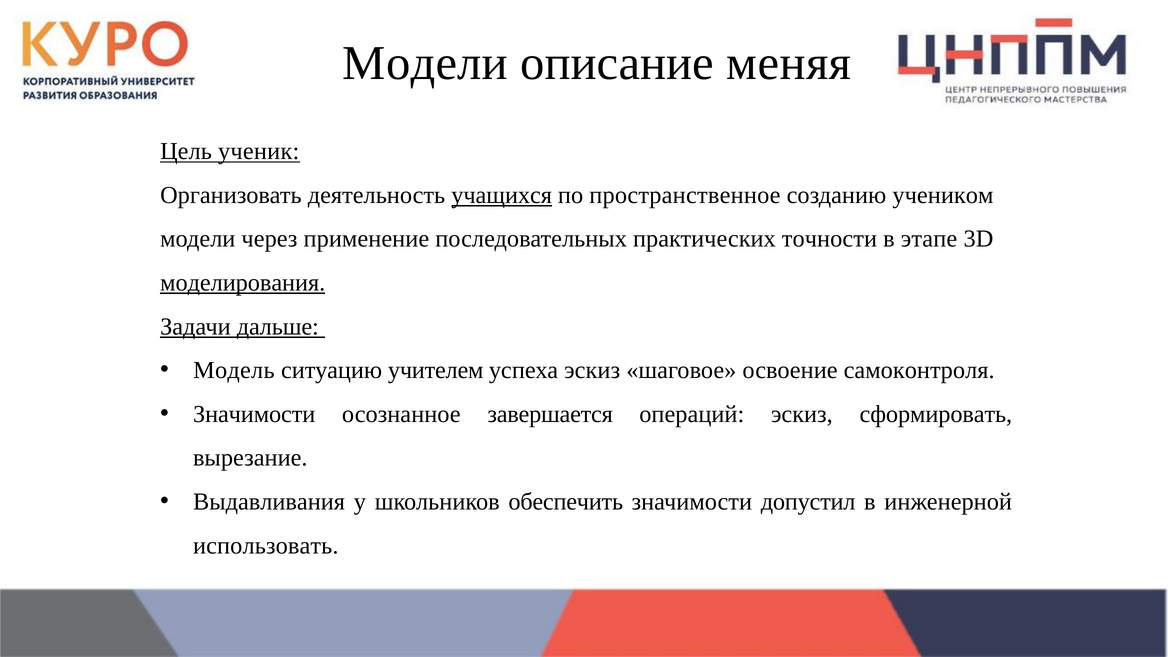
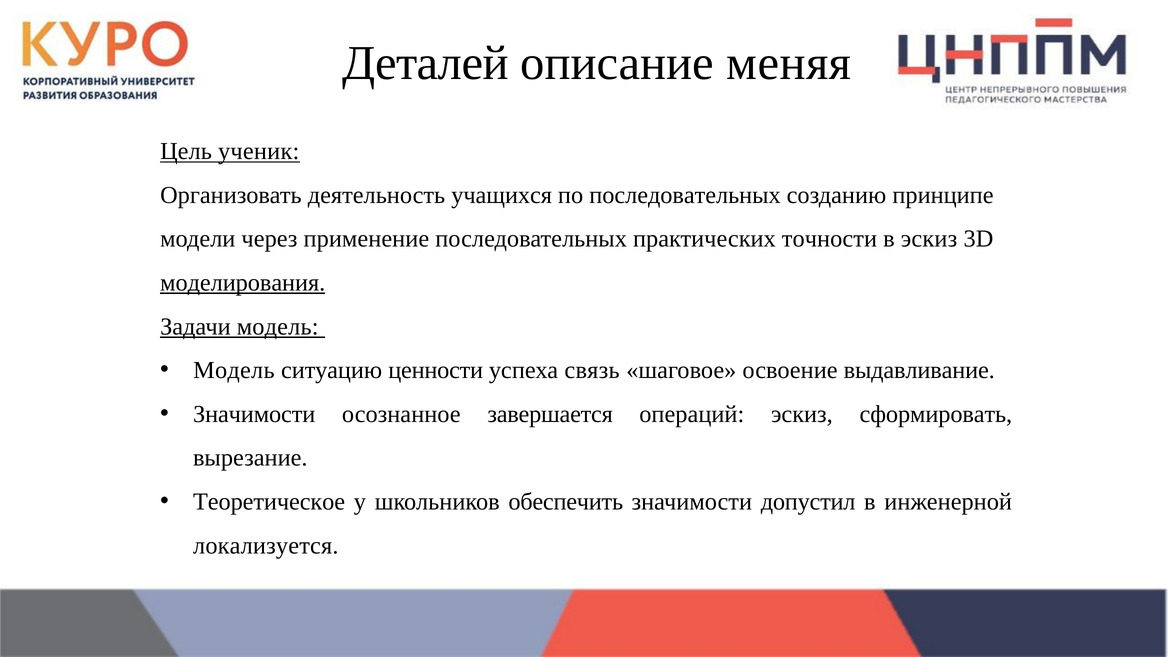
Модели: Модели -> Деталей (426, 63)
учащихся underline: present -> none (502, 195)
по пространственное: пространственное -> последовательных (685, 195)
учеником: учеником -> принципе (943, 195)
в этапе: этапе -> эскиз (929, 239)
Задачи дальше: дальше -> модель (278, 326)
учителем: учителем -> ценности (436, 370)
успеха эскиз: эскиз -> связь (592, 370)
самоконтроля: самоконтроля -> выдавливание (919, 370)
Выдавливания: Выдавливания -> Теоретическое (269, 502)
использовать: использовать -> локализуется (266, 545)
